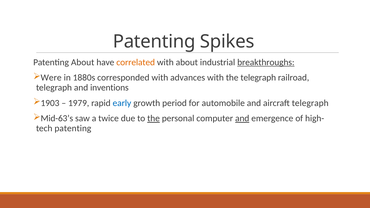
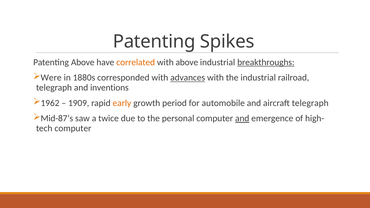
Patenting About: About -> Above (83, 62)
with about: about -> above (187, 62)
advances underline: none -> present (188, 78)
the telegraph: telegraph -> industrial (258, 78)
1903: 1903 -> 1962 (50, 103)
1979: 1979 -> 1909 (79, 103)
early colour: blue -> orange (122, 103)
Mid-63’s: Mid-63’s -> Mid-87’s (57, 118)
the underline: present -> none (154, 118)
patenting: patenting -> computer (73, 128)
